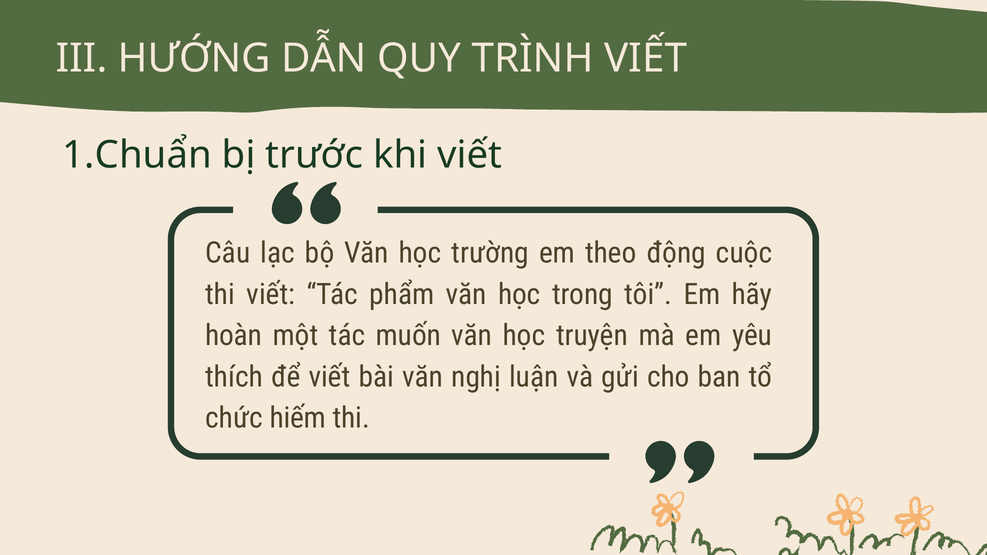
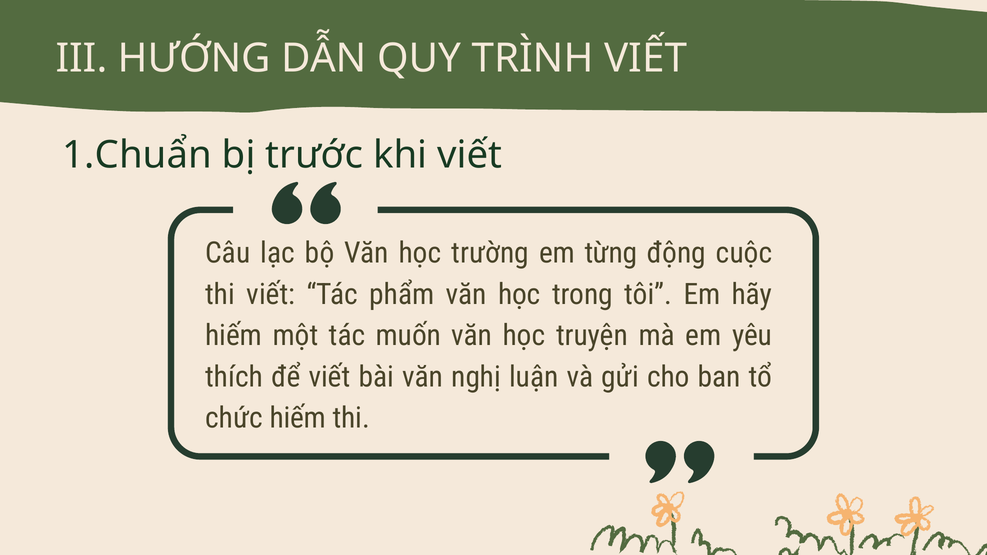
theo: theo -> từng (611, 253)
hoàn: hoàn -> hiếm (234, 336)
